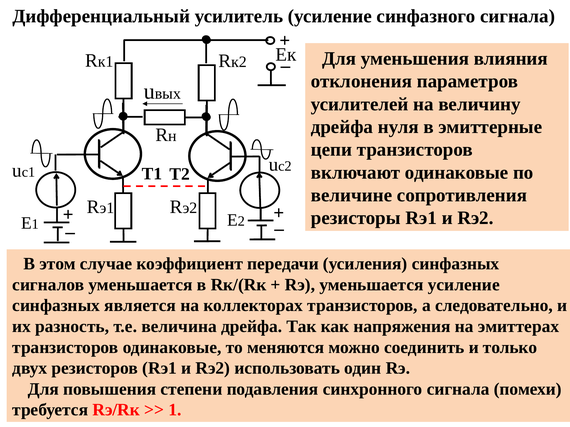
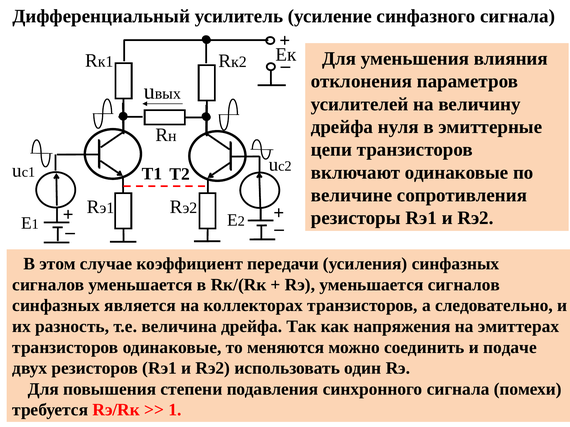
уменьшается усиление: усиление -> сигналов (464, 285)
только: только -> подаче (510, 348)
